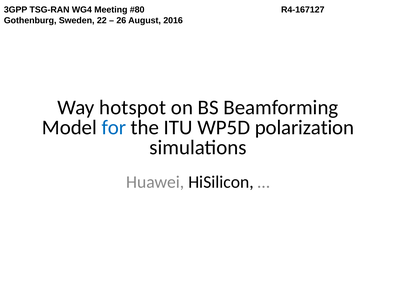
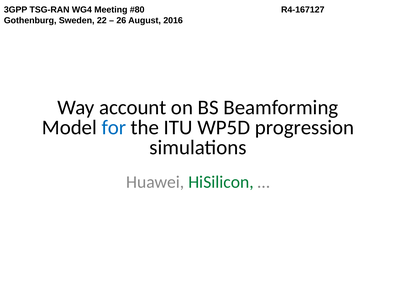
hotspot: hotspot -> account (133, 107)
polarization: polarization -> progression (304, 127)
HiSilicon colour: black -> green (221, 182)
